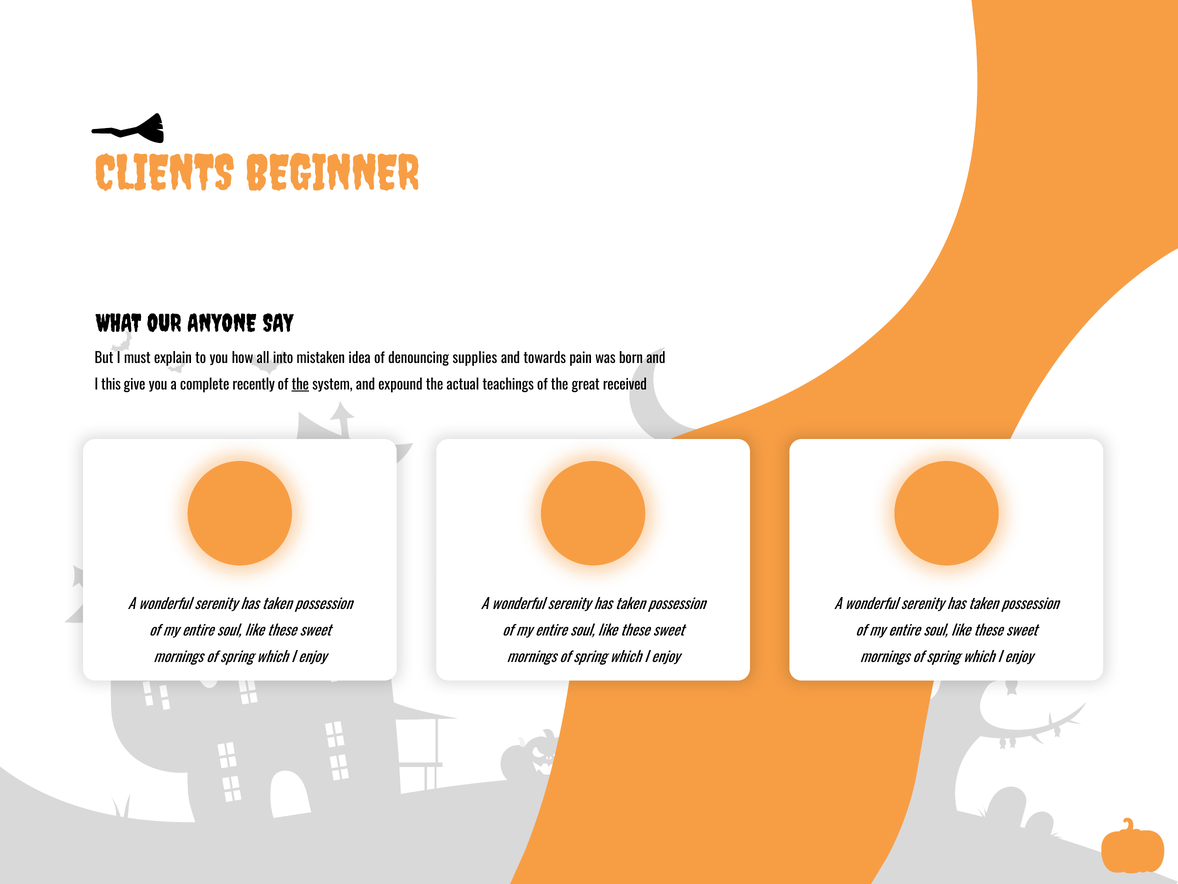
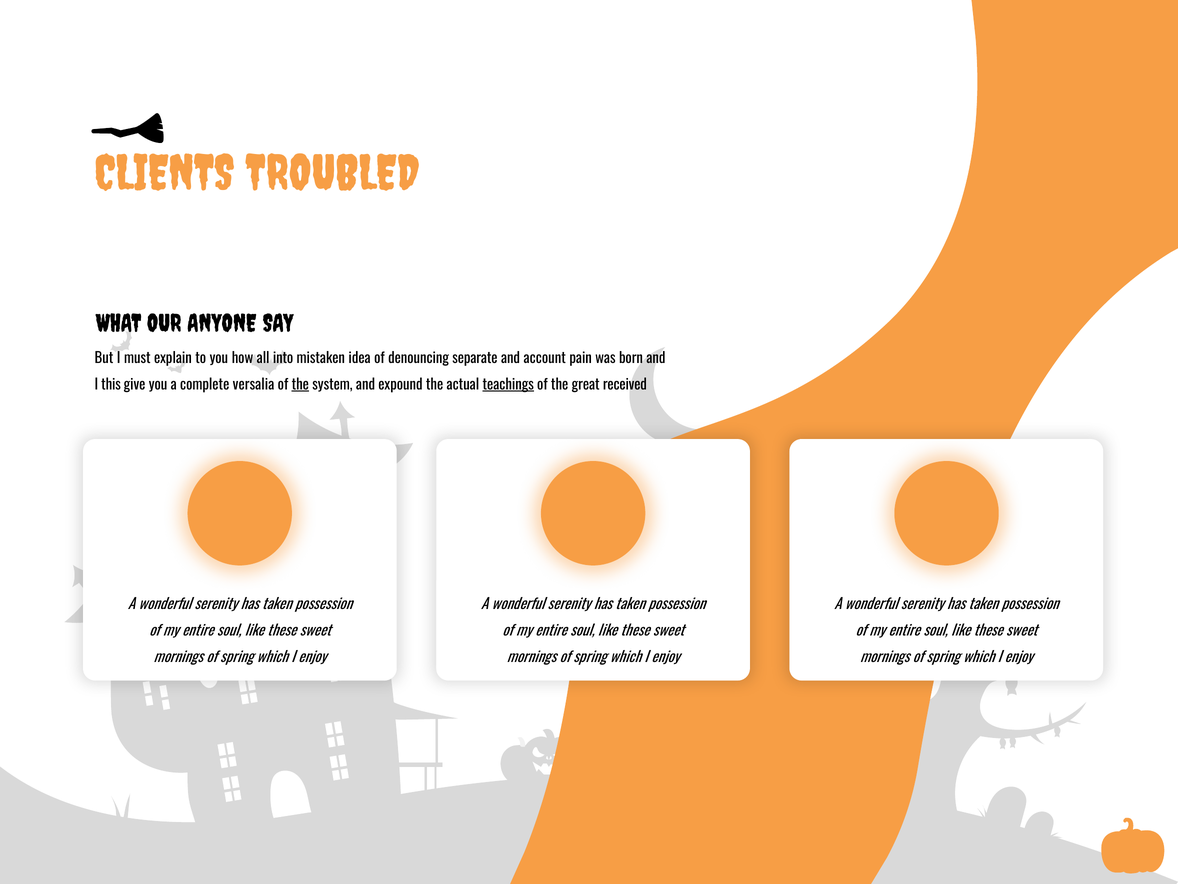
BEGINNER: BEGINNER -> TROUBLED (333, 173)
supplies: supplies -> separate (475, 358)
towards: towards -> account (545, 358)
recently: recently -> versalia (254, 385)
teachings underline: none -> present (508, 385)
